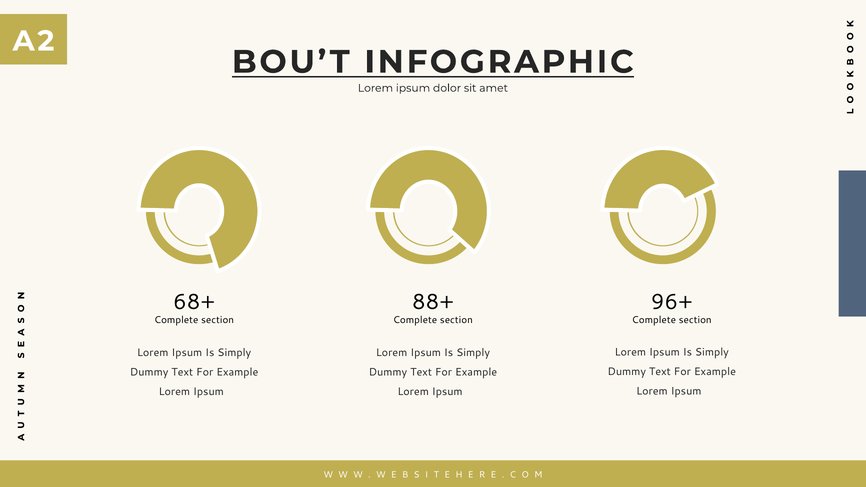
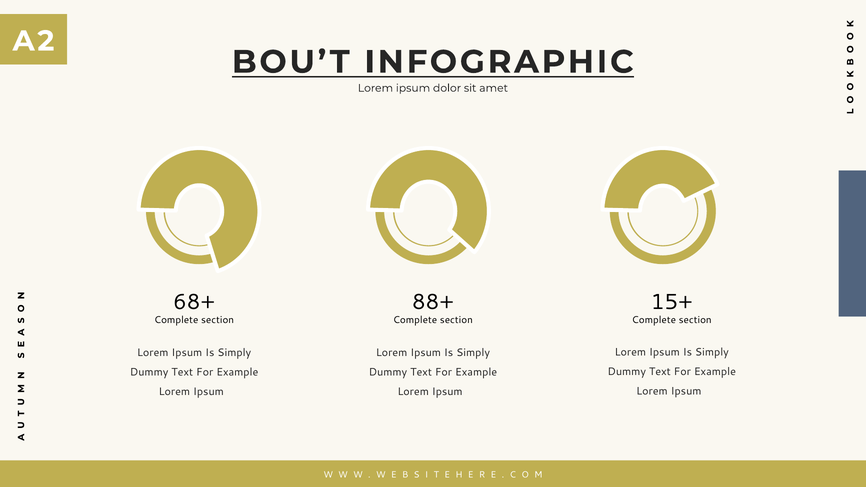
96+: 96+ -> 15+ (672, 302)
